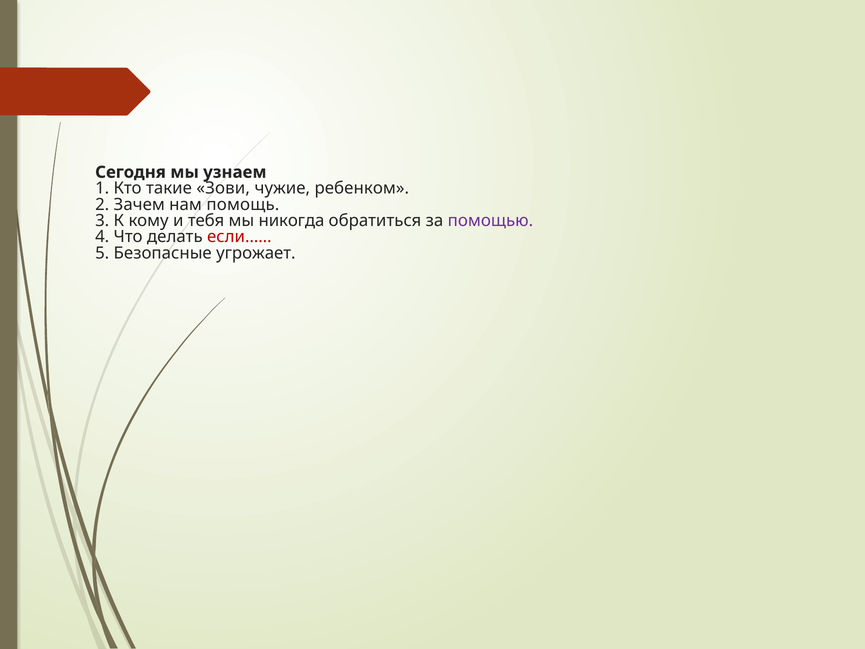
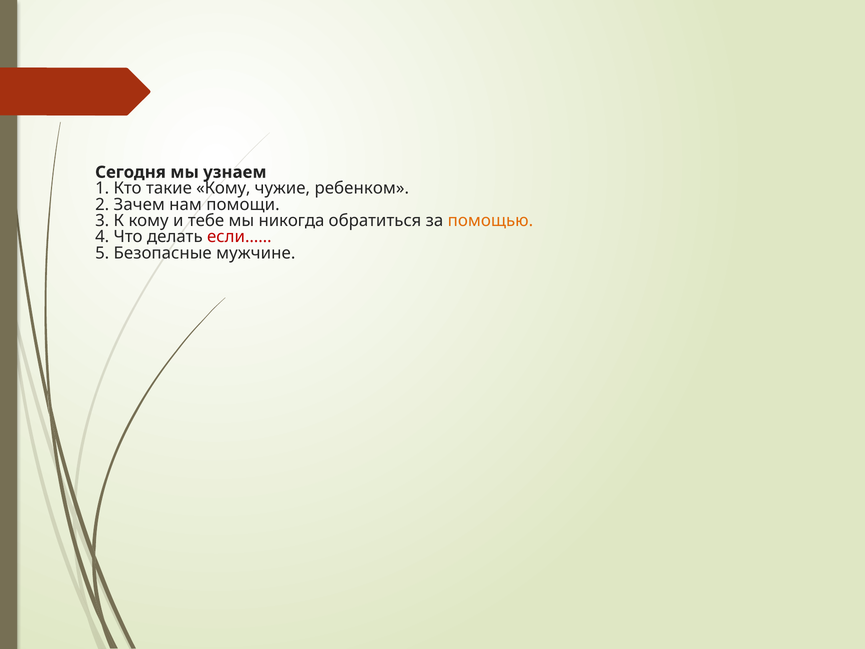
такие Зови: Зови -> Кому (223, 188)
помощь: помощь -> помощи (243, 204)
тебя: тебя -> тебе (206, 221)
помощью colour: purple -> orange (490, 221)
угрожает: угрожает -> мужчине (256, 253)
